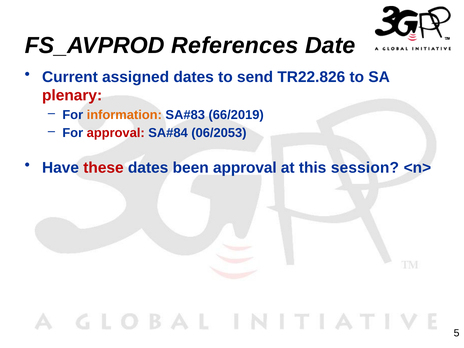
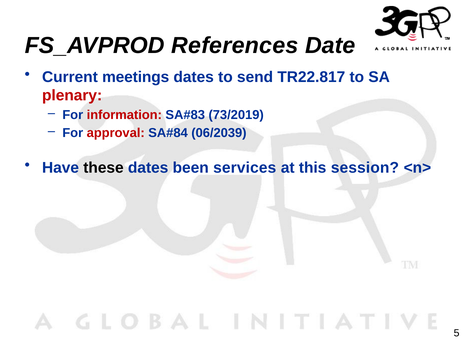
assigned: assigned -> meetings (136, 77)
TR22.826: TR22.826 -> TR22.817 (311, 77)
information colour: orange -> red (124, 115)
66/2019: 66/2019 -> 73/2019 (236, 115)
06/2053: 06/2053 -> 06/2039 (219, 133)
these colour: red -> black (103, 168)
been approval: approval -> services (245, 168)
